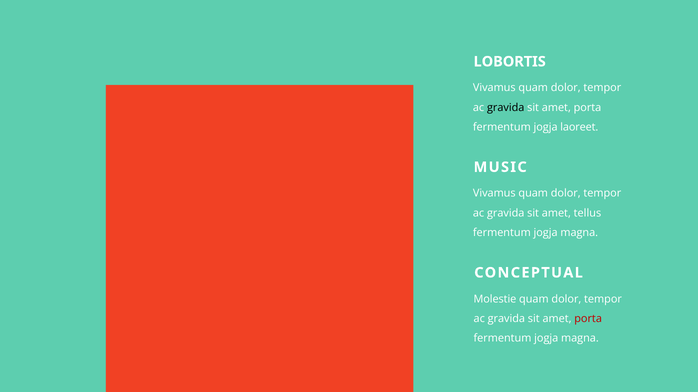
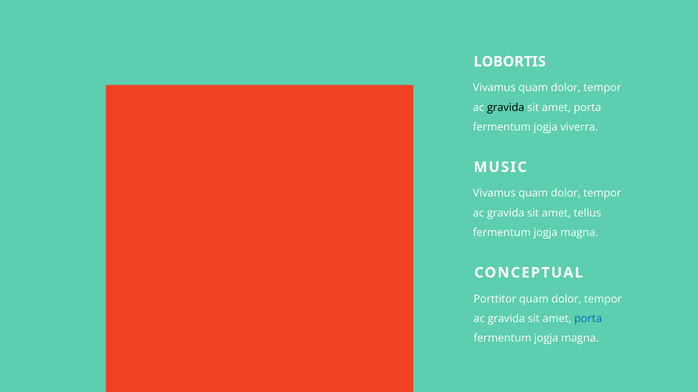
laoreet: laoreet -> viverra (579, 127)
Molestie: Molestie -> Porttitor (495, 299)
porta colour: red -> blue (588, 319)
